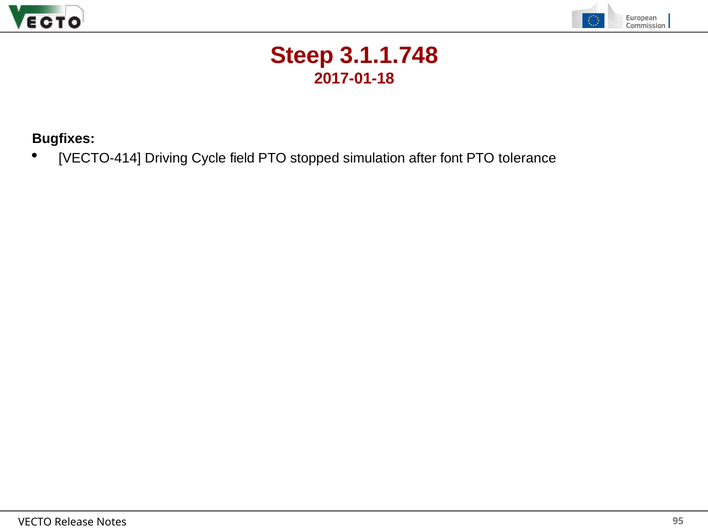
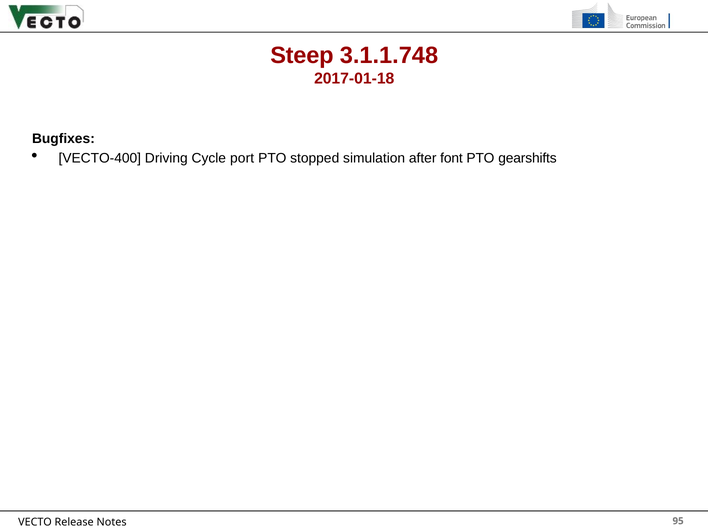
VECTO-414: VECTO-414 -> VECTO-400 (100, 158)
field: field -> port (242, 158)
tolerance: tolerance -> gearshifts (527, 158)
